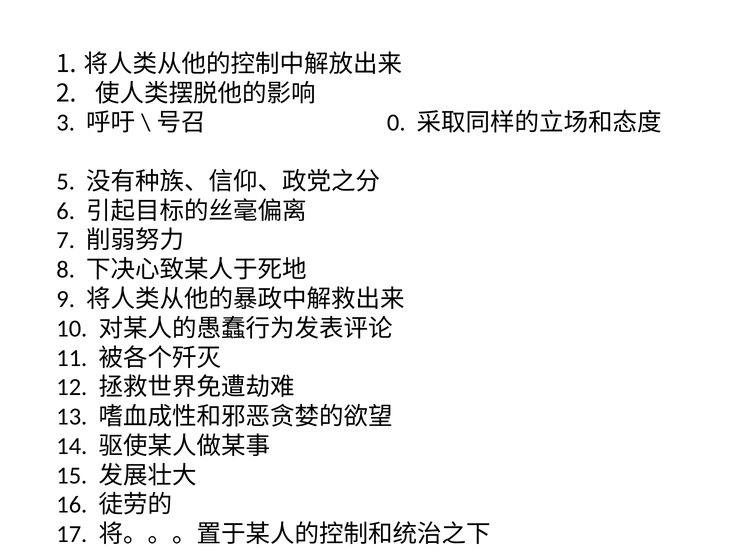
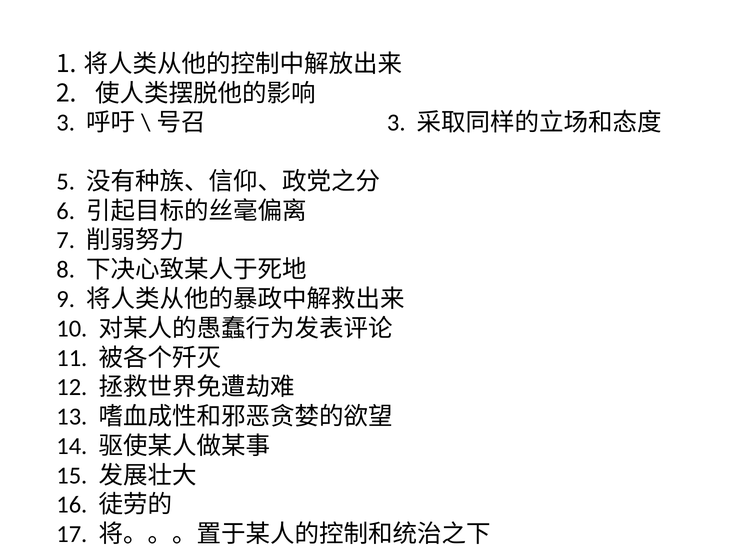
0: 0 -> 3 (396, 123)
